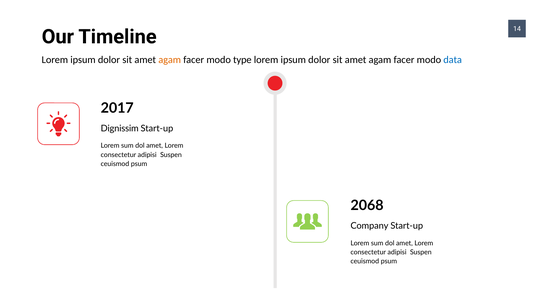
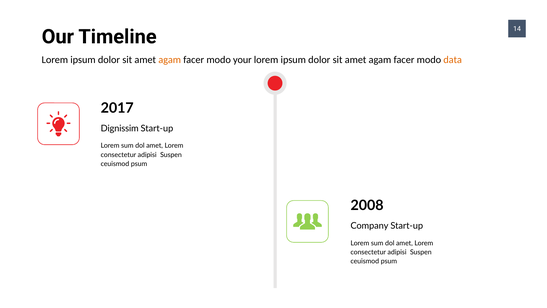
type: type -> your (242, 60)
data colour: blue -> orange (453, 60)
2068: 2068 -> 2008 (367, 205)
